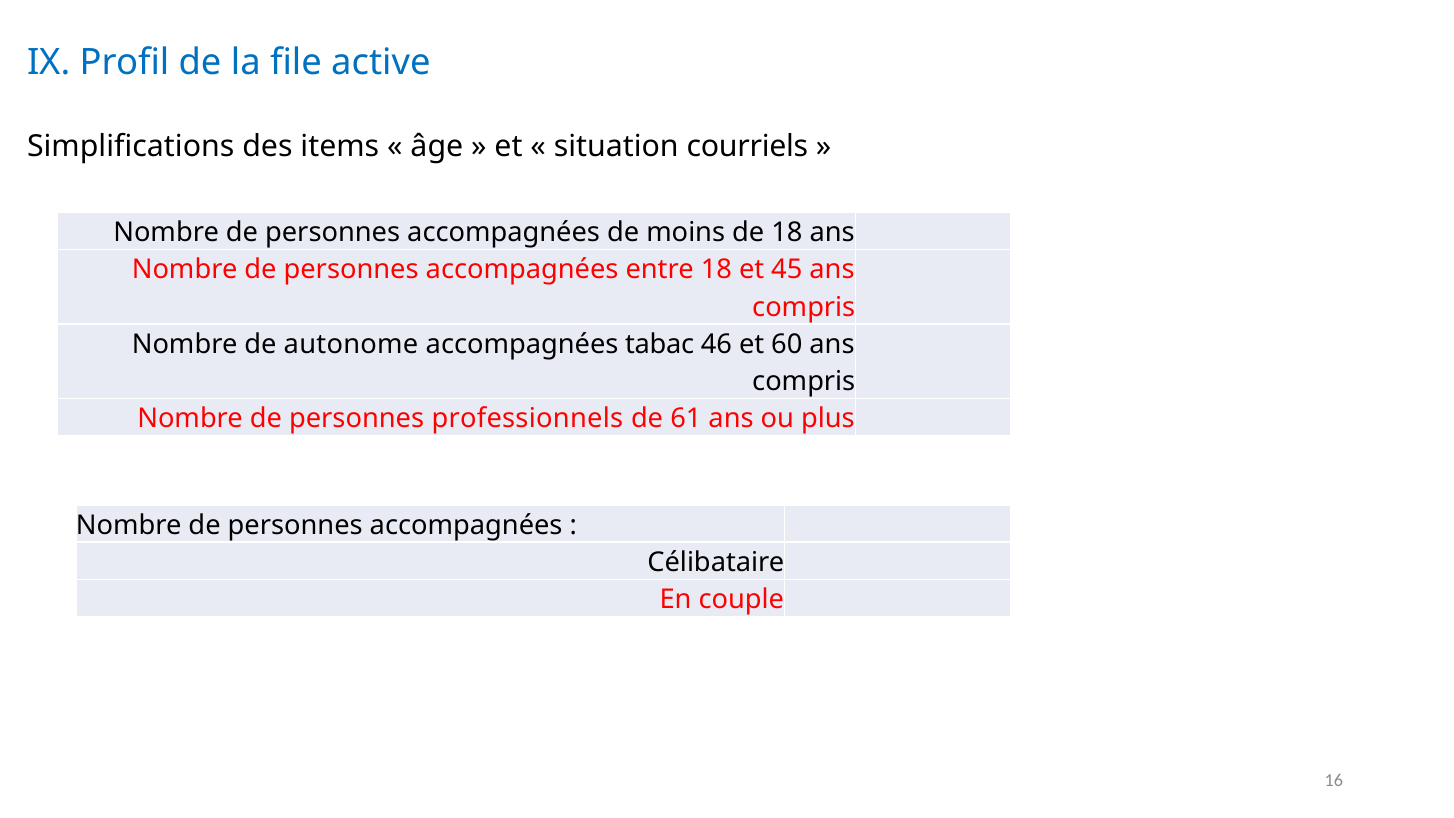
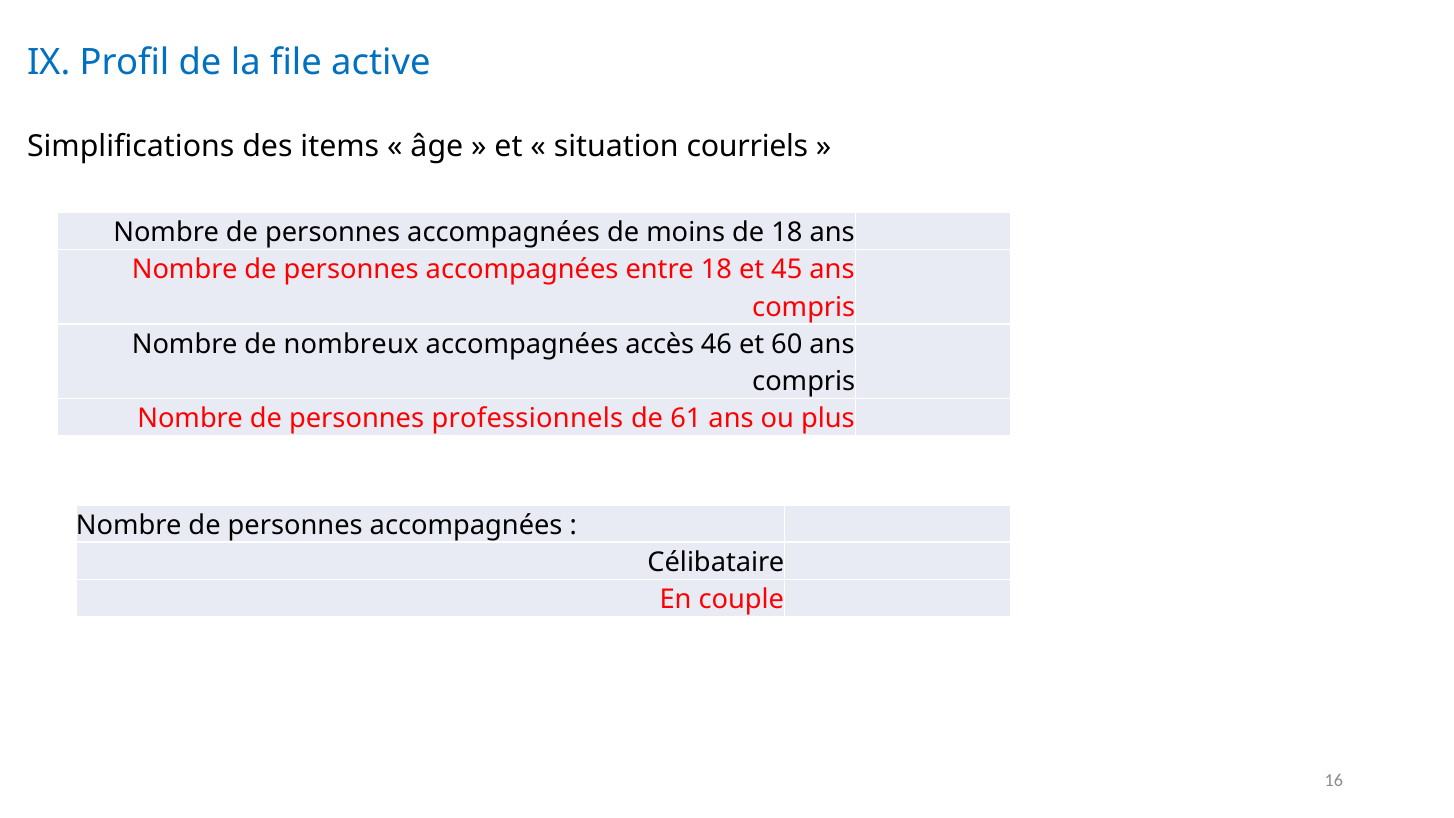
autonome: autonome -> nombreux (351, 344)
tabac: tabac -> accès (660, 344)
